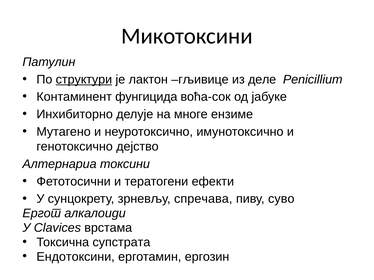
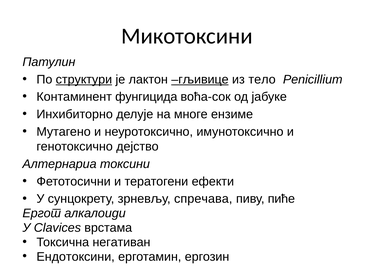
гљивице underline: none -> present (200, 80)
деле: деле -> тело (262, 80)
суво: суво -> пиће (281, 199)
супстрата: супстрата -> негативан (121, 243)
